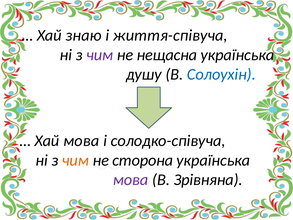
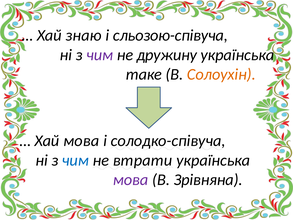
життя-співуча: життя-співуча -> сльозою-співуча (170, 35)
нещасна: нещасна -> дружину (167, 55)
душу: душу -> таке (144, 74)
Солоухін colour: blue -> orange (221, 74)
чим colour: orange -> blue (75, 160)
сторона: сторона -> втрати (143, 160)
